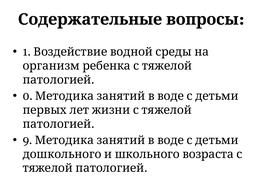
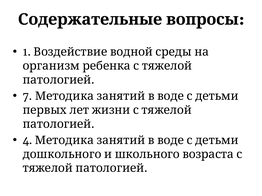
0: 0 -> 7 (27, 96)
9: 9 -> 4 (27, 141)
